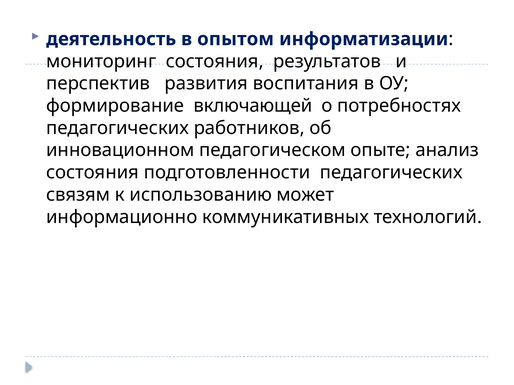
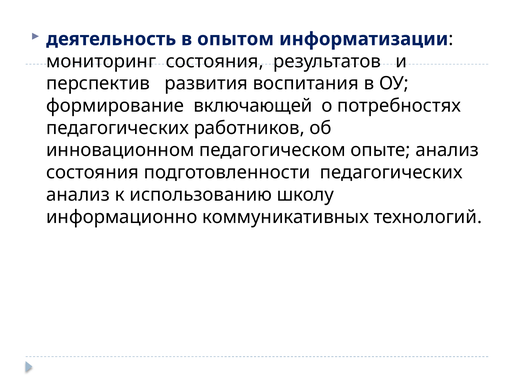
связям: связям -> анализ (78, 195)
может: может -> школу (305, 195)
